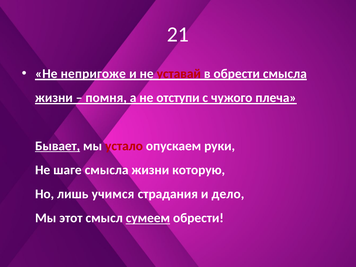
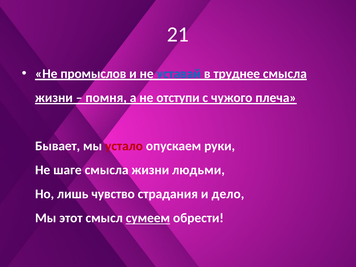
непригоже: непригоже -> промыслов (93, 74)
уставай colour: red -> blue (179, 74)
в обрести: обрести -> труднее (237, 74)
Бывает underline: present -> none (58, 146)
которую: которую -> людьми (199, 170)
учимся: учимся -> чувство (113, 194)
